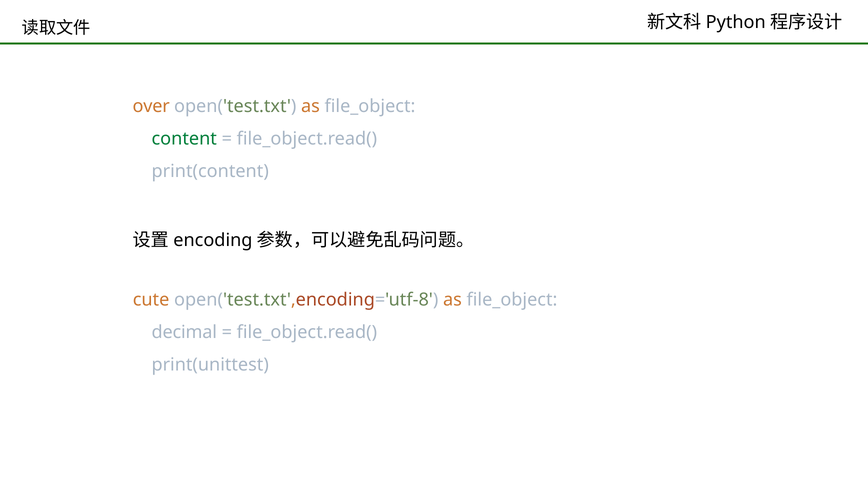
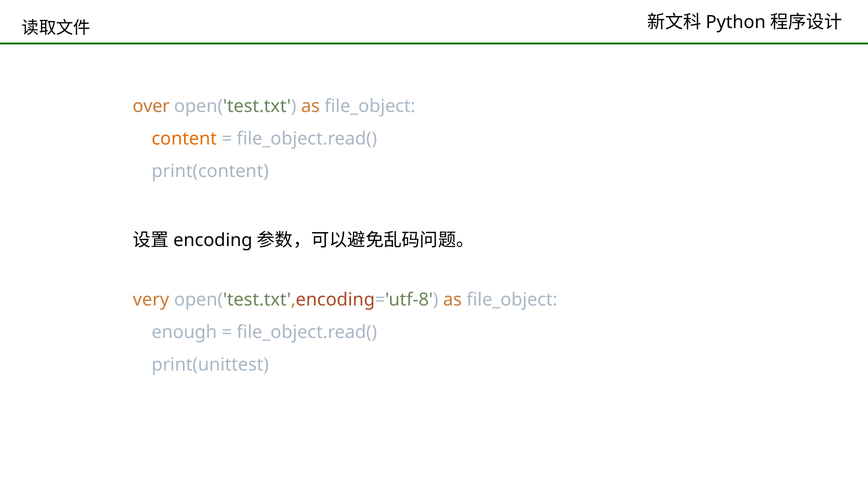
content colour: green -> orange (184, 139)
cute: cute -> very (151, 300)
decimal: decimal -> enough (184, 332)
